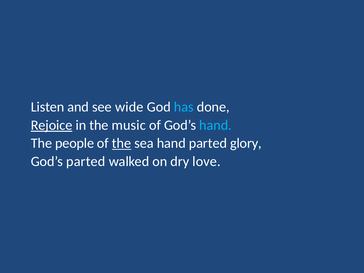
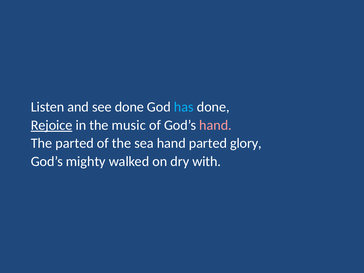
see wide: wide -> done (129, 107)
hand colour: light blue -> pink (216, 125)
The people: people -> parted (75, 143)
the underline: present -> none (122, 143)
God’s parted: parted -> mighty (86, 161)
love: love -> with (207, 161)
